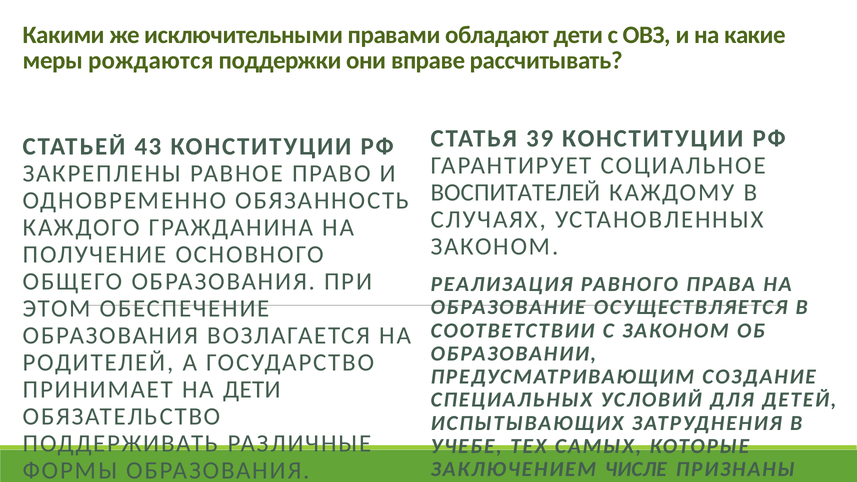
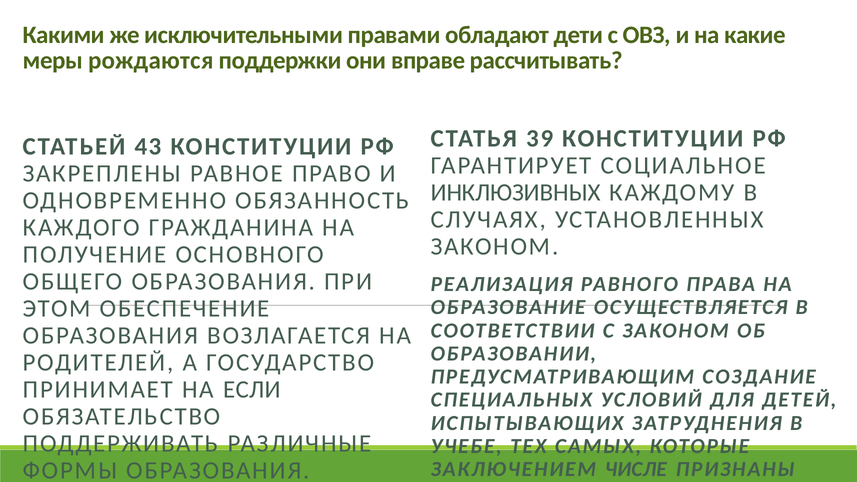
ВОСПИТАТЕЛЕЙ: ВОСПИТАТЕЛЕЙ -> ИНКЛЮЗИВНЫХ (516, 193)
НА ДЕТИ: ДЕТИ -> ЕСЛИ (252, 389)
